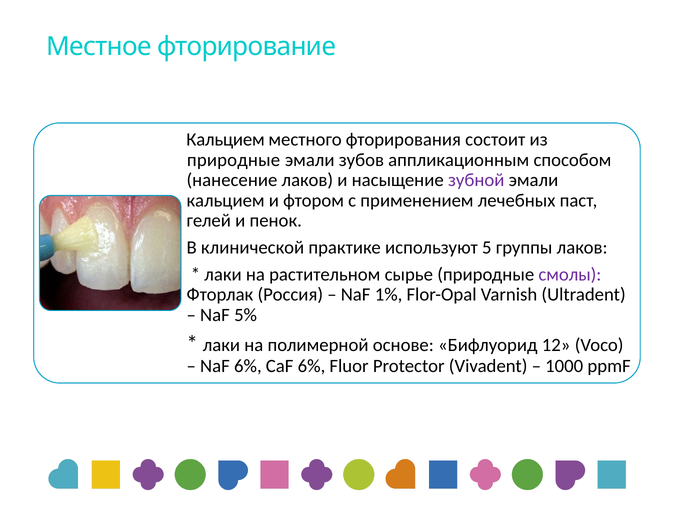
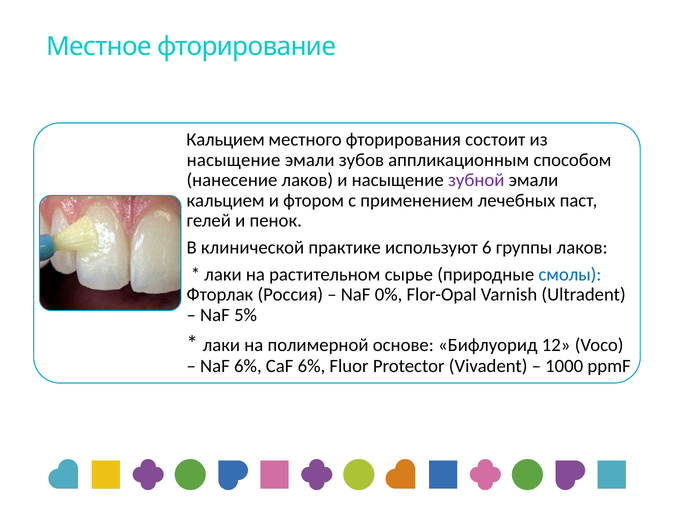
природные: природные -> насыщение (234, 160)
5: 5 -> 6 (487, 247)
смолы colour: purple -> blue (570, 274)
1%: 1% -> 0% (389, 294)
